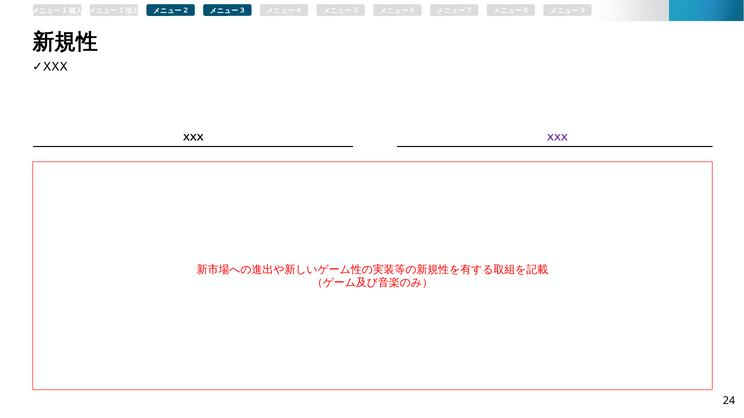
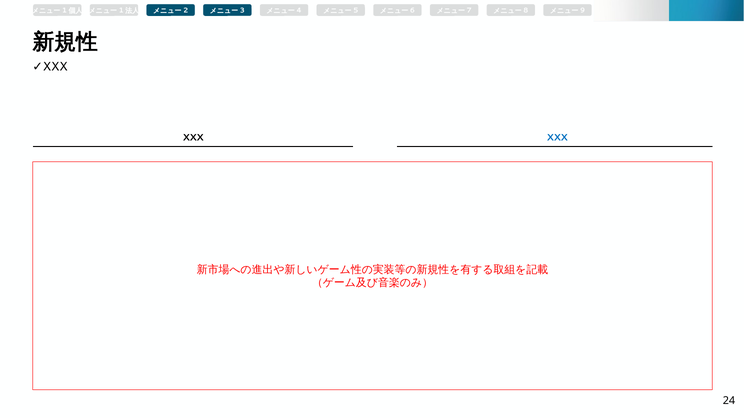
XXX colour: purple -> blue (557, 138)
